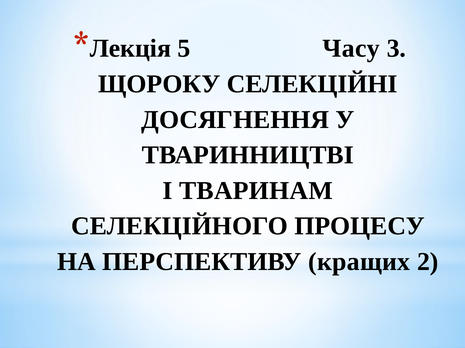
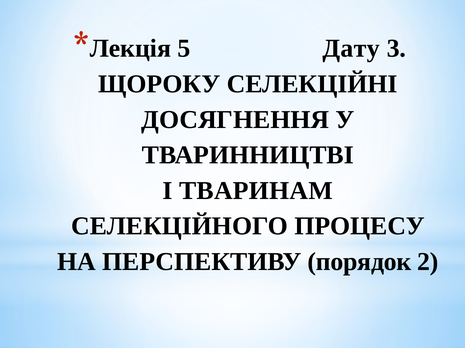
Часу: Часу -> Дату (351, 49)
кращих: кращих -> порядок (359, 262)
